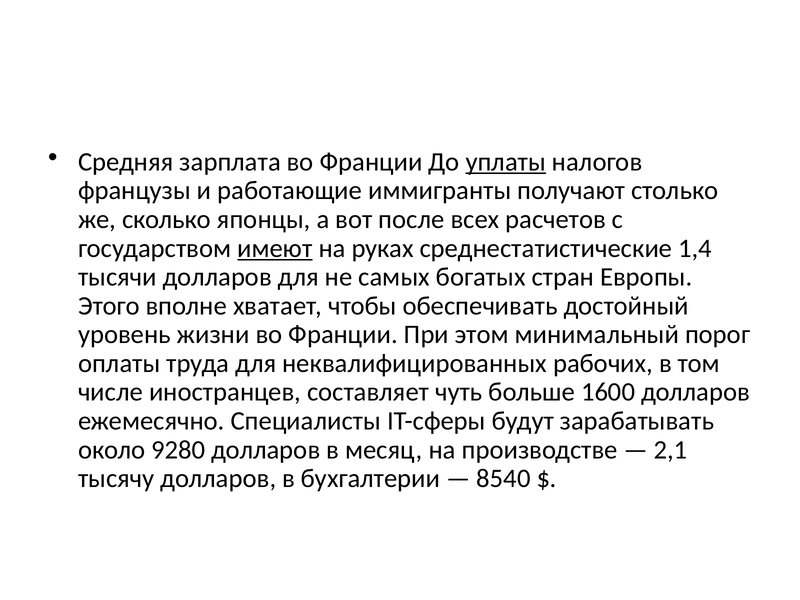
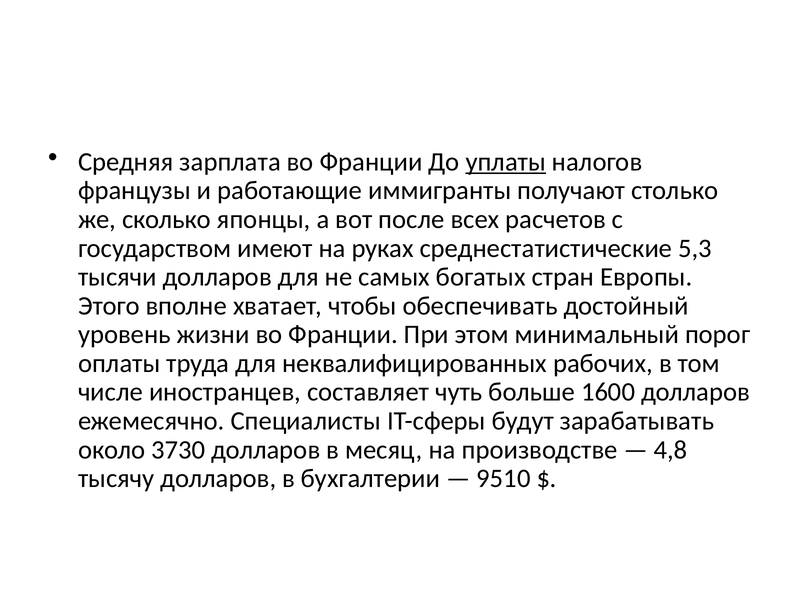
имеют underline: present -> none (275, 248)
1,4: 1,4 -> 5,3 (695, 248)
9280: 9280 -> 3730 (178, 450)
2,1: 2,1 -> 4,8 (671, 450)
8540: 8540 -> 9510 (503, 479)
